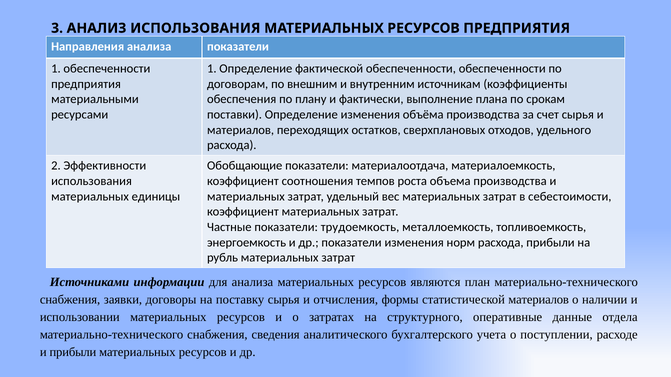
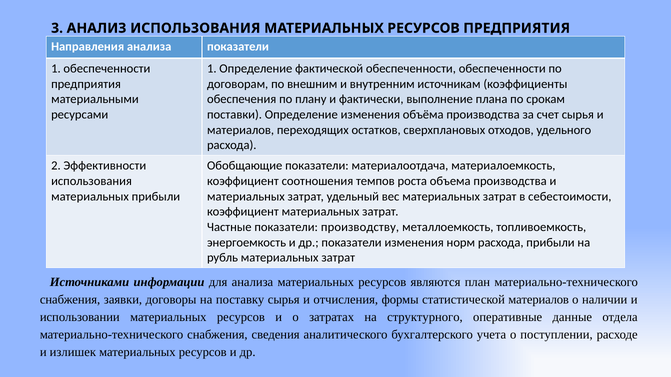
материальных единицы: единицы -> прибыли (156, 197)
трудоемкость: трудоемкость -> производству (360, 227)
и прибыли: прибыли -> излишек (73, 353)
